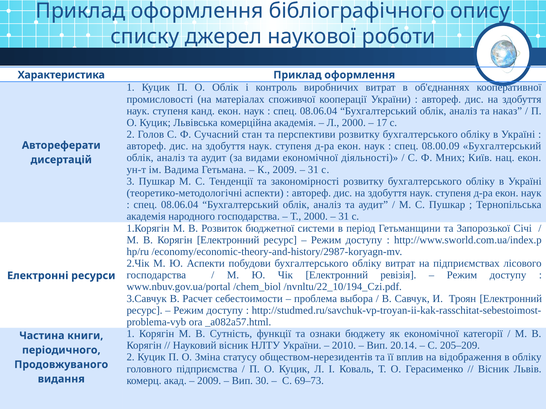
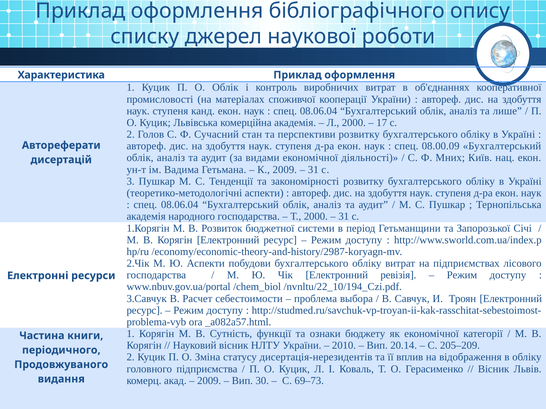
наказ: наказ -> лише (507, 111)
обществом-нерезидентів: обществом-нерезидентів -> дисертація-нерезидентів (316, 358)
